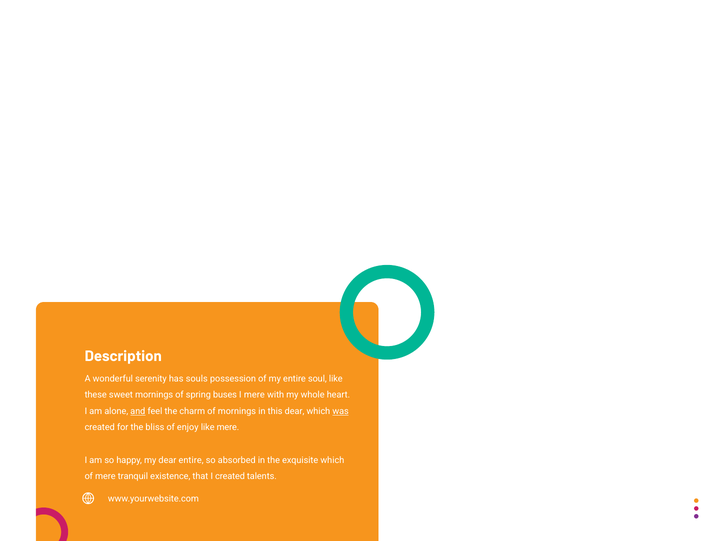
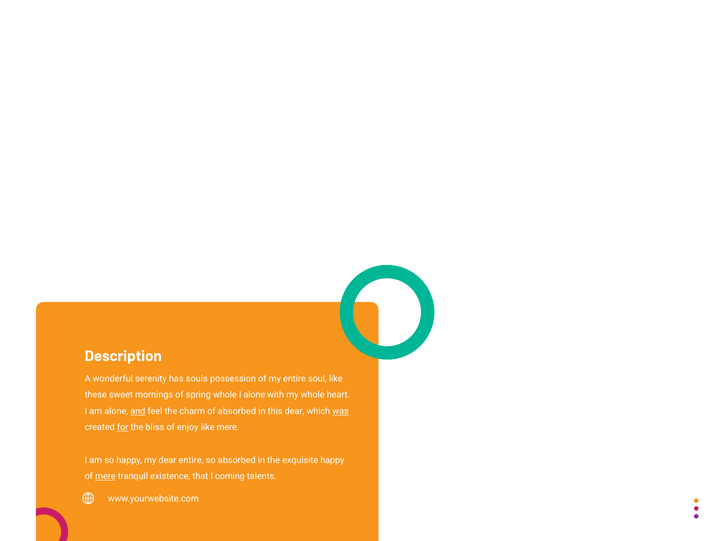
spring buses: buses -> whole (225, 395)
I mere: mere -> alone (254, 395)
of mornings: mornings -> absorbed (237, 411)
for underline: none -> present (123, 427)
exquisite which: which -> happy (332, 460)
mere underline: none -> present (105, 476)
I created: created -> coming (230, 476)
